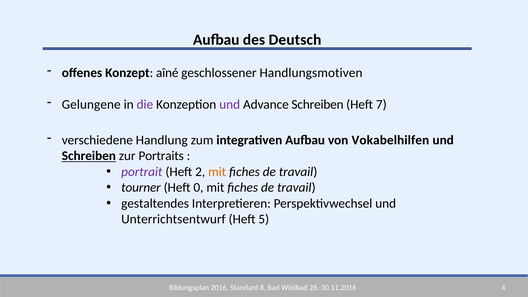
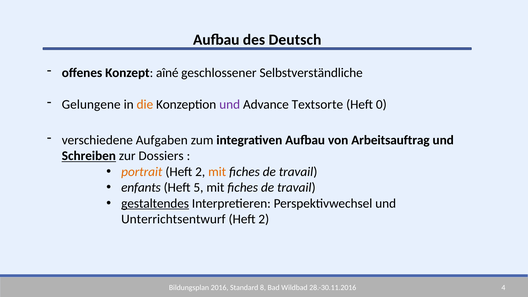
Handlungsmotiven: Handlungsmotiven -> Selbstverständliche (311, 73)
die colour: purple -> orange (145, 104)
Advance Schreiben: Schreiben -> Textsorte (317, 104)
7: 7 -> 0 (381, 104)
Handlung: Handlung -> Aufgaben (162, 140)
Vokabelhilfen: Vokabelhilfen -> Arbeitsauftrag (390, 140)
Portraits: Portraits -> Dossiers (161, 156)
portrait colour: purple -> orange (142, 172)
tourner: tourner -> enfants (141, 188)
0: 0 -> 5 (198, 188)
gestaltendes underline: none -> present (155, 203)
5: 5 -> 2 (264, 219)
